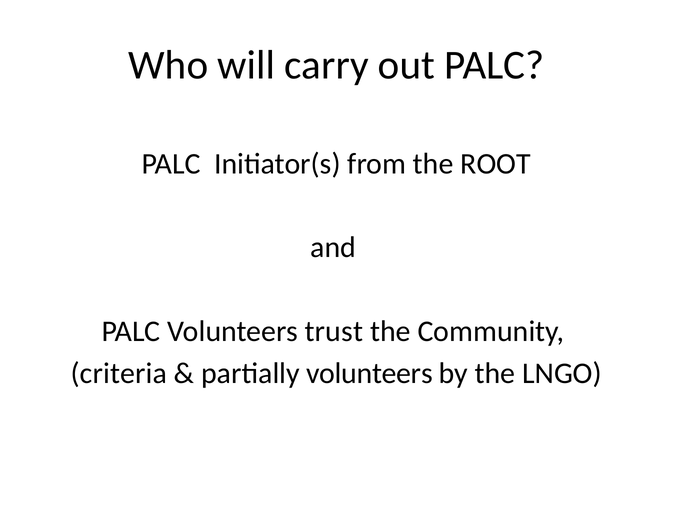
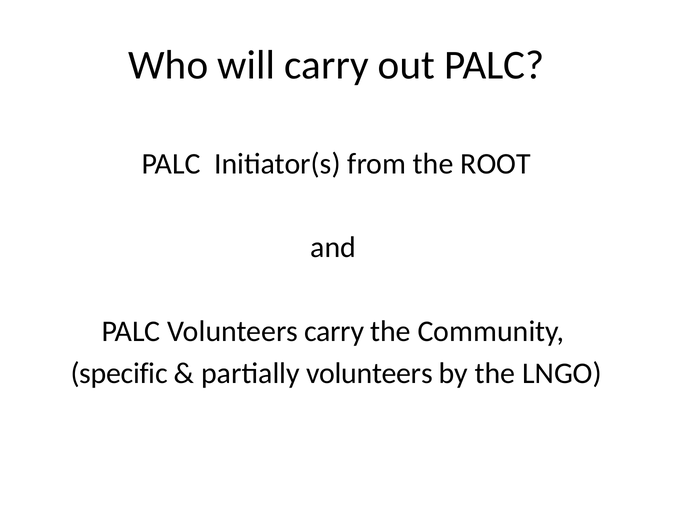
Volunteers trust: trust -> carry (334, 331)
criteria: criteria -> specific (119, 373)
